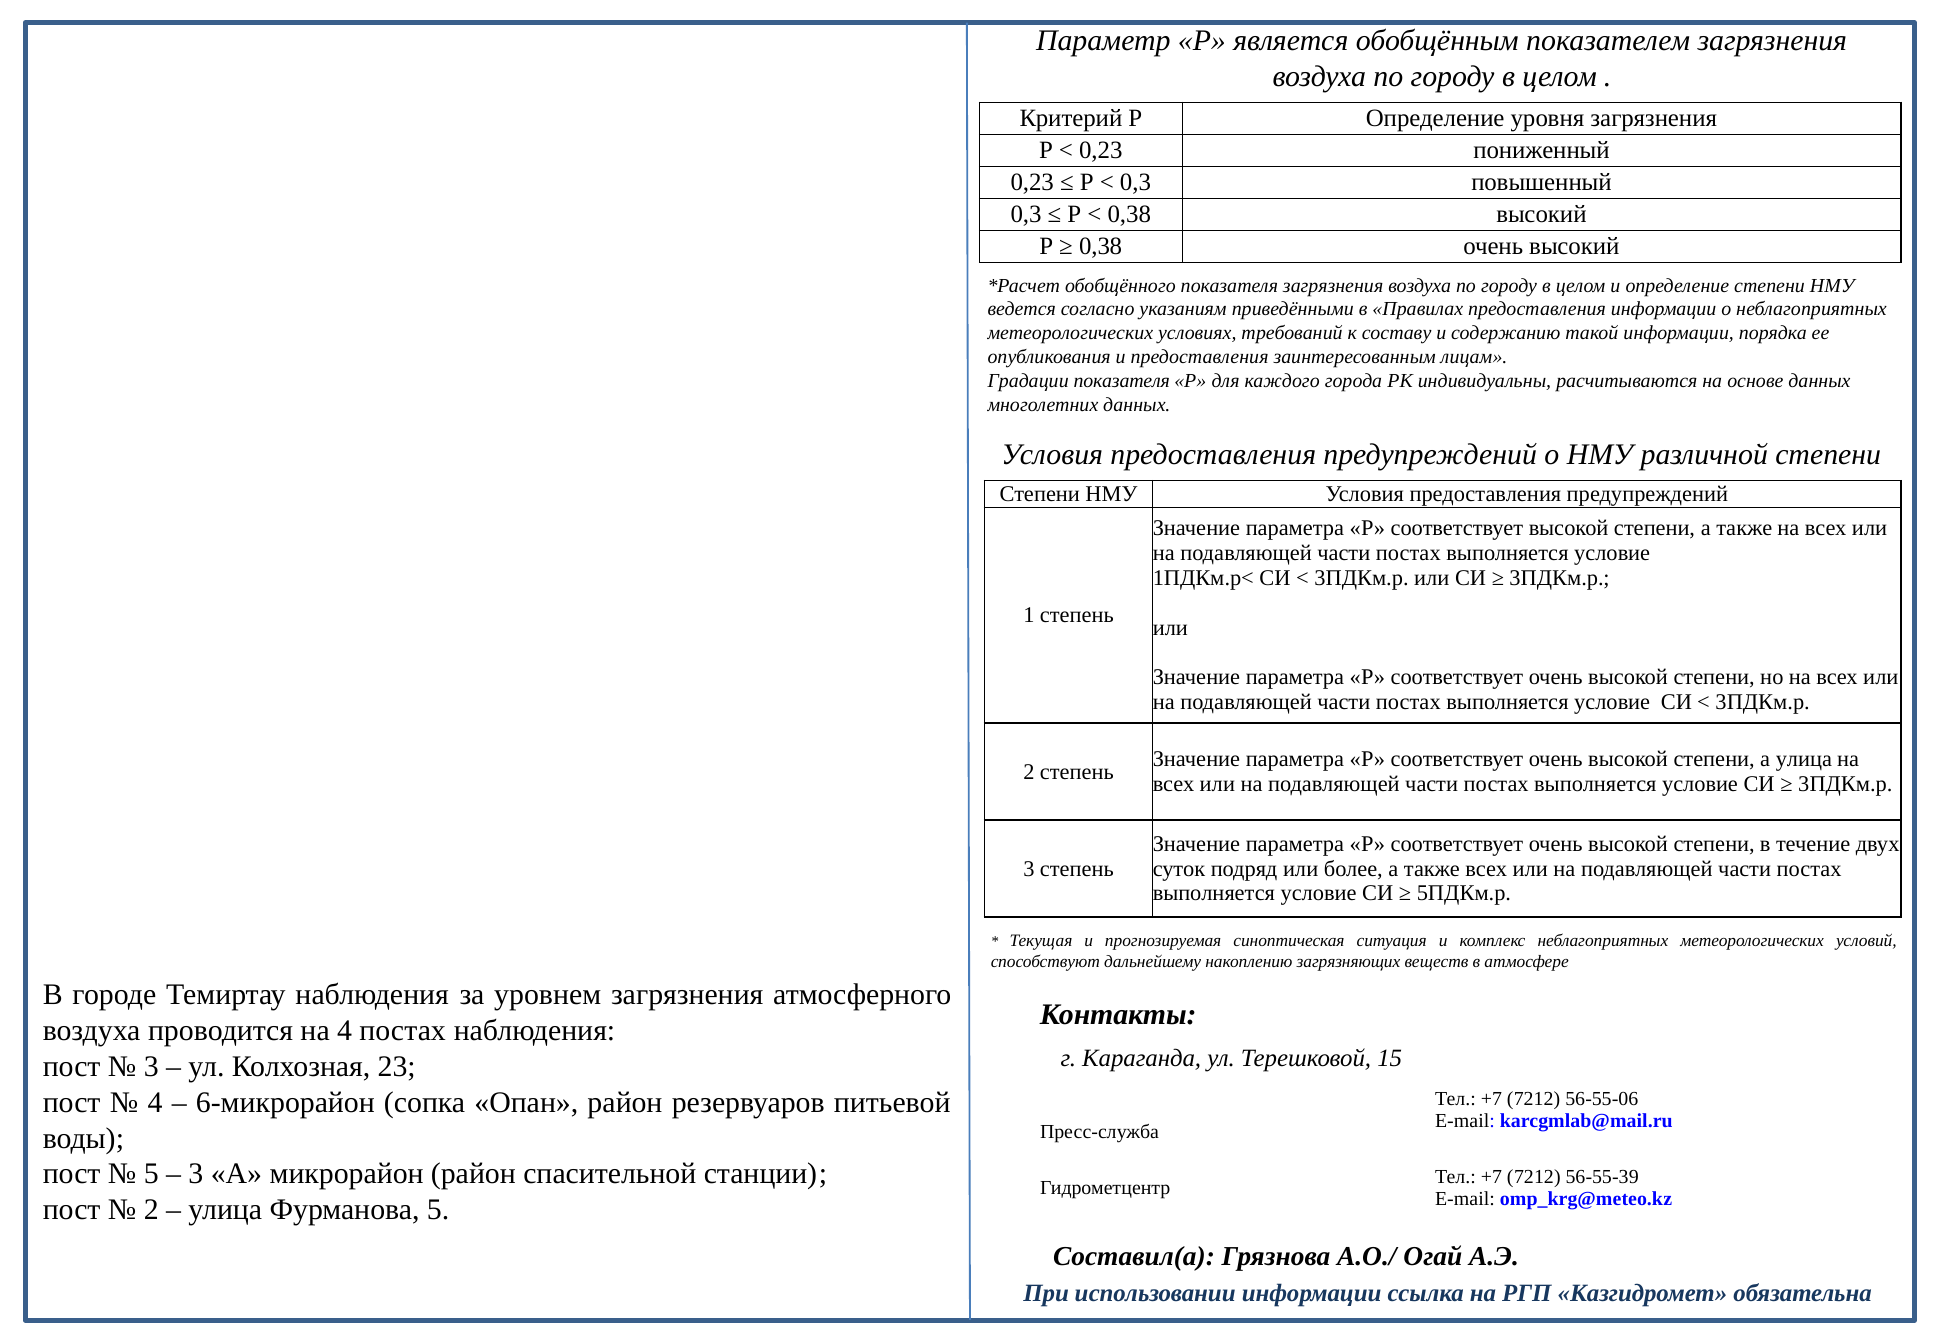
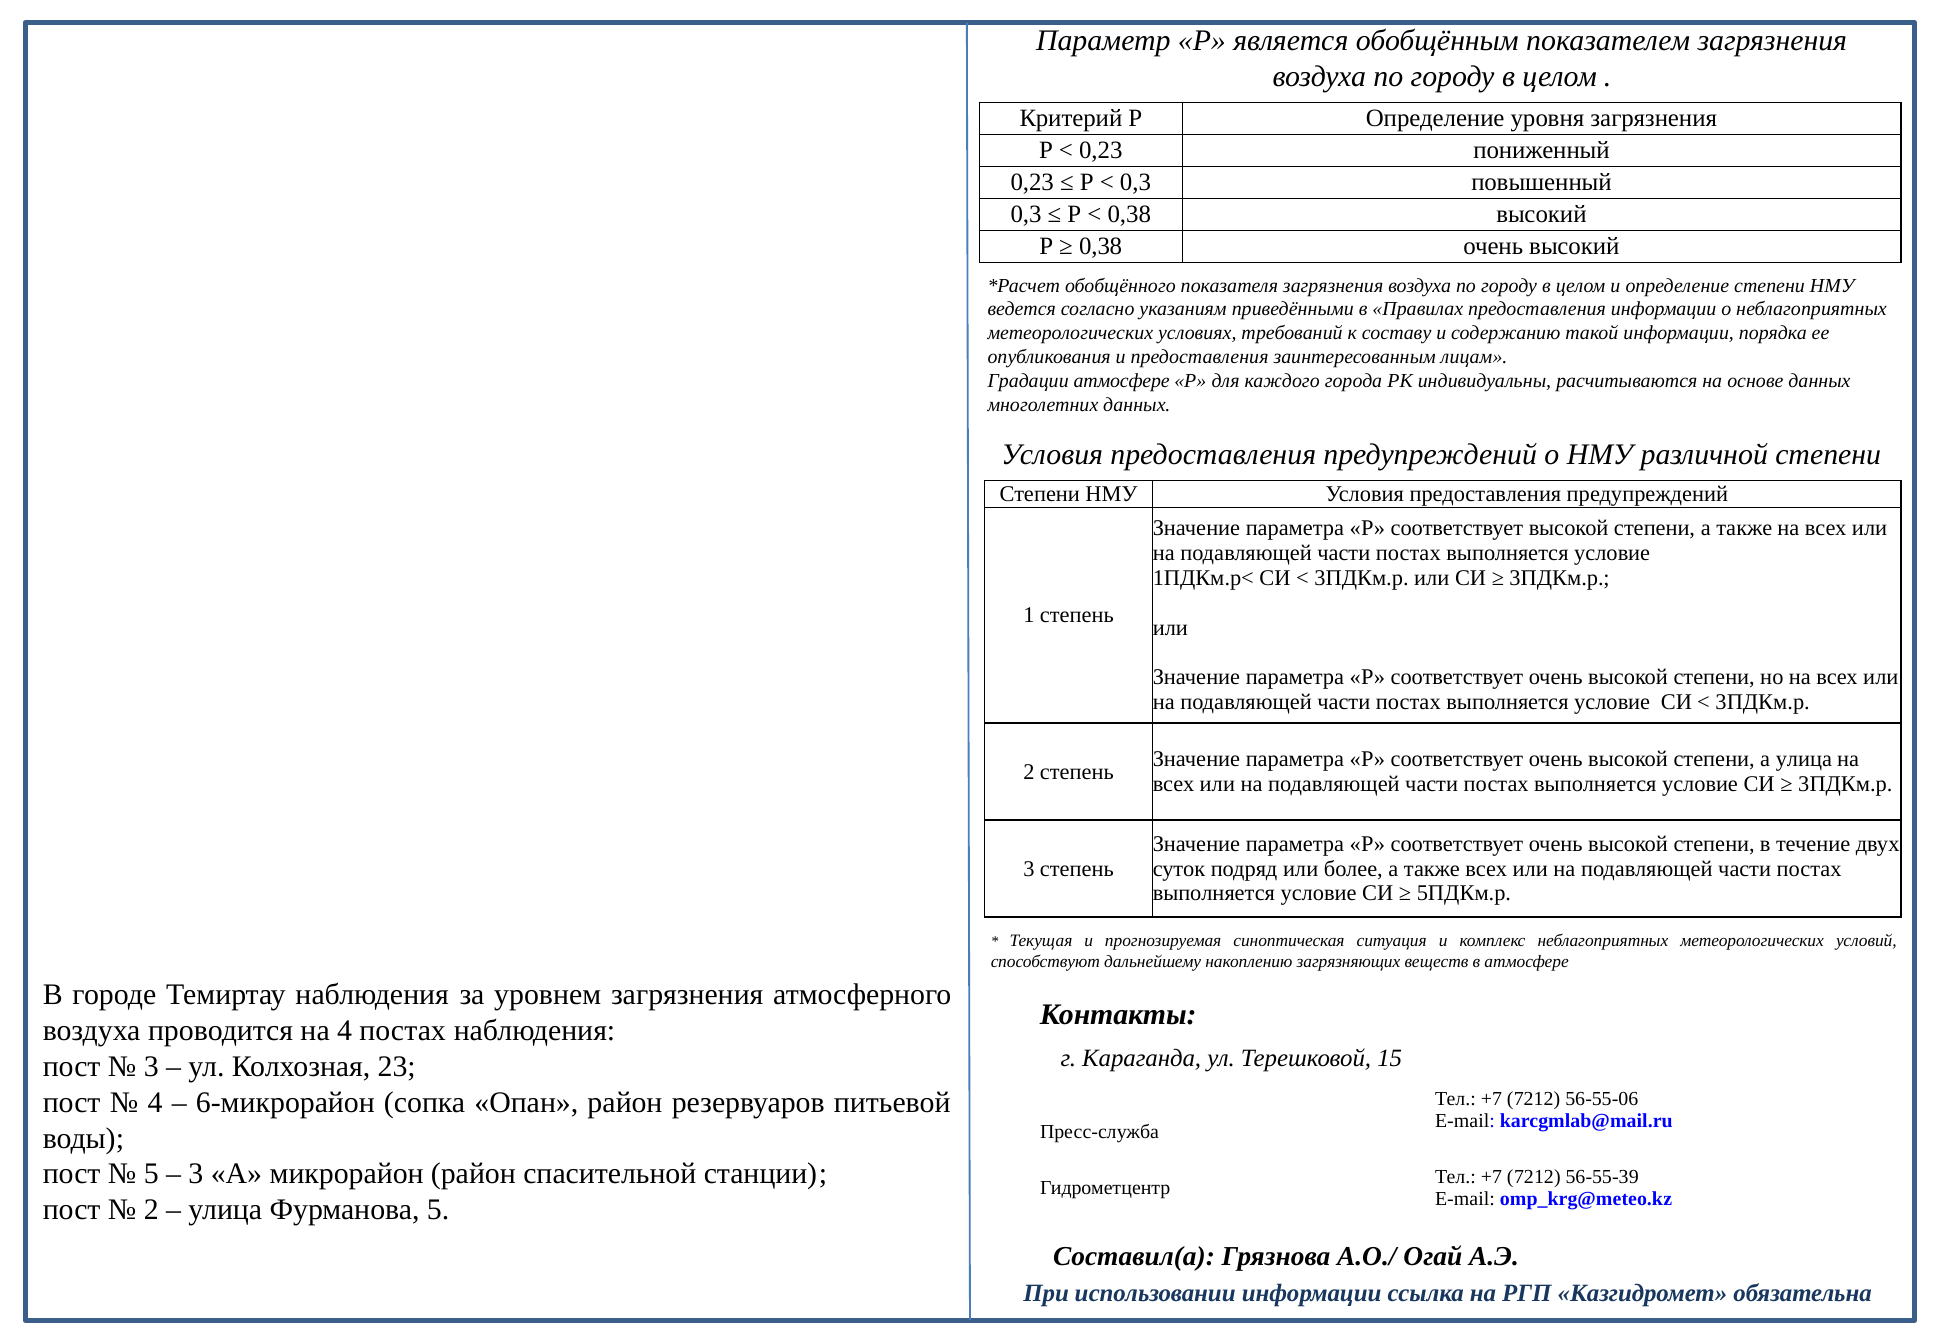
Градации показателя: показателя -> атмосфере (1122, 381)
